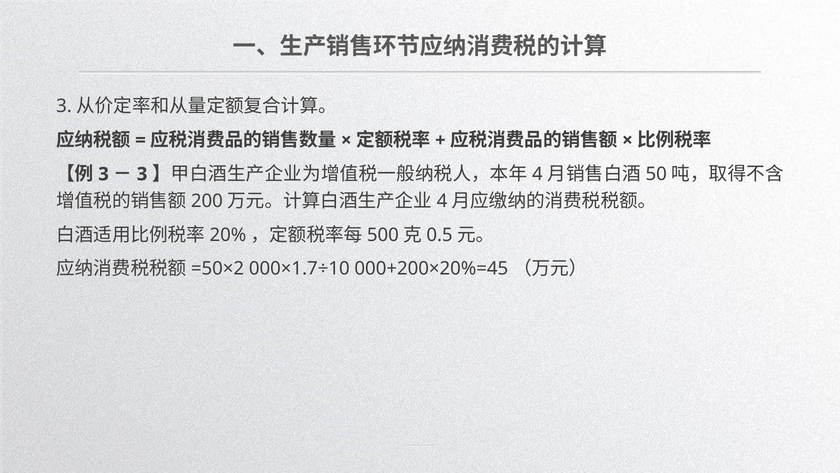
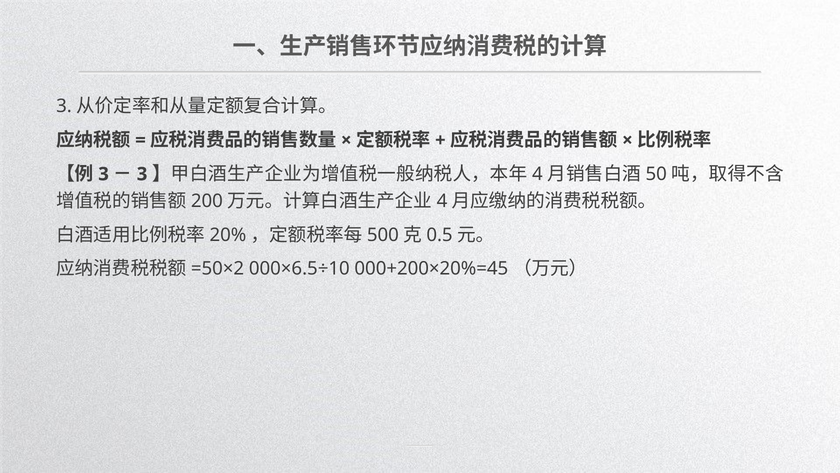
000×1.7÷10: 000×1.7÷10 -> 000×6.5÷10 (299, 269)
